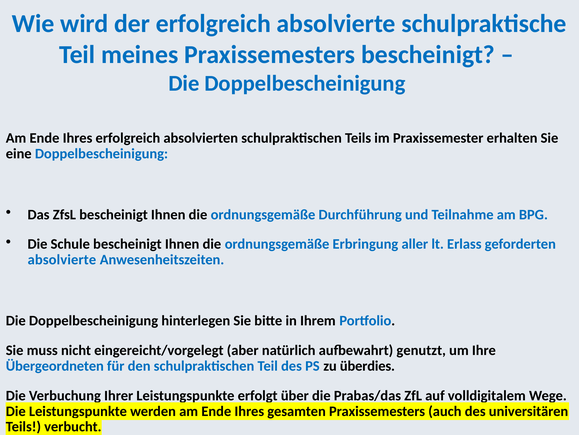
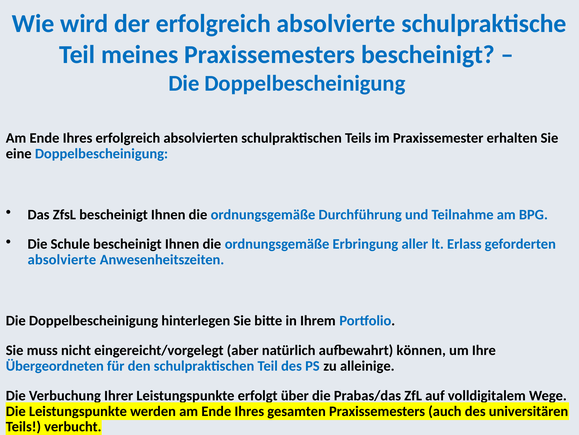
genutzt: genutzt -> können (421, 350)
überdies: überdies -> alleinige (367, 365)
